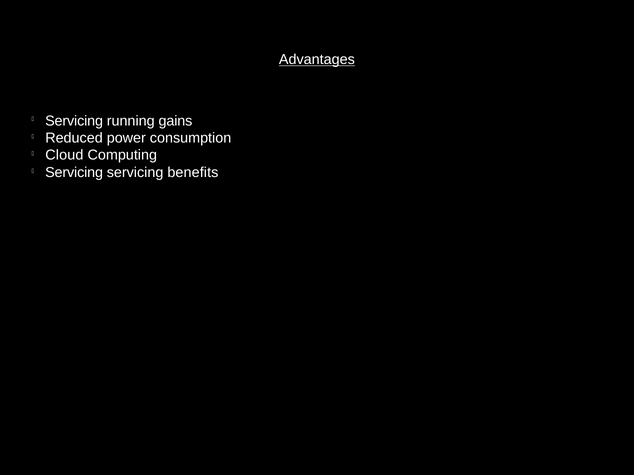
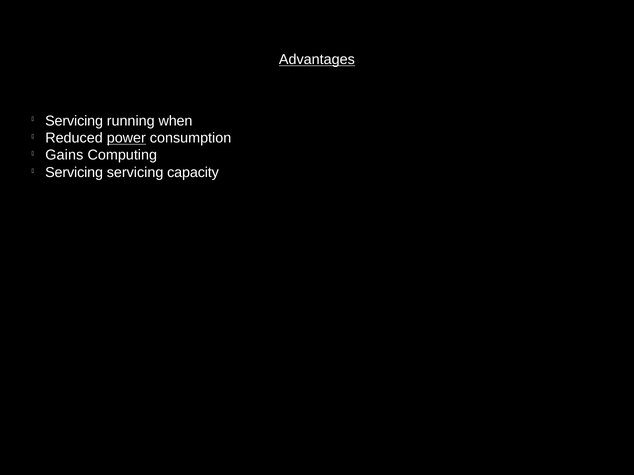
gains: gains -> when (175, 121)
power underline: none -> present (126, 138)
Cloud: Cloud -> Gains (64, 155)
benefits: benefits -> capacity (193, 173)
